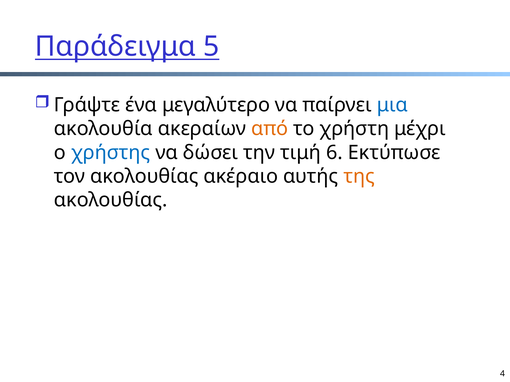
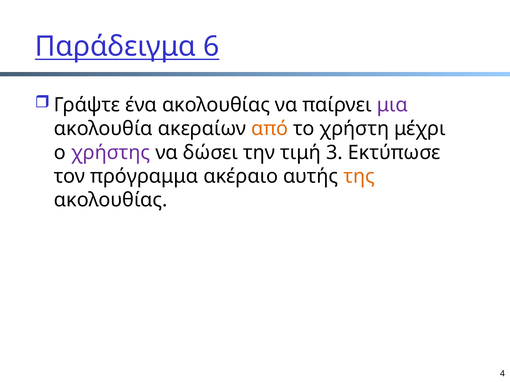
5: 5 -> 6 (211, 47)
ένα μεγαλύτερο: μεγαλύτερο -> ακολουθίας (216, 105)
μια colour: blue -> purple (392, 105)
χρήστης colour: blue -> purple (111, 153)
6: 6 -> 3 (334, 153)
τον ακολουθίας: ακολουθίας -> πρόγραμμα (144, 177)
